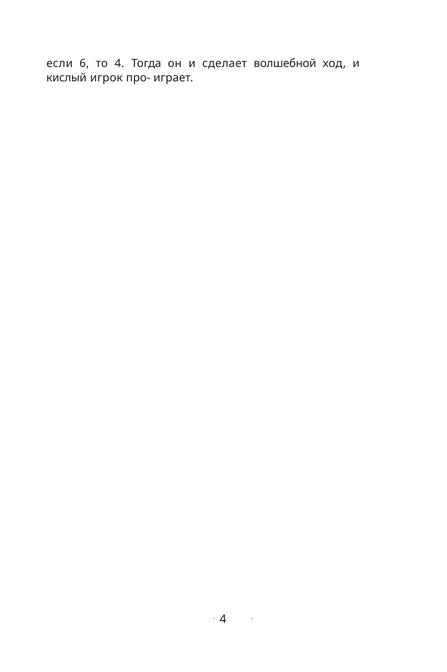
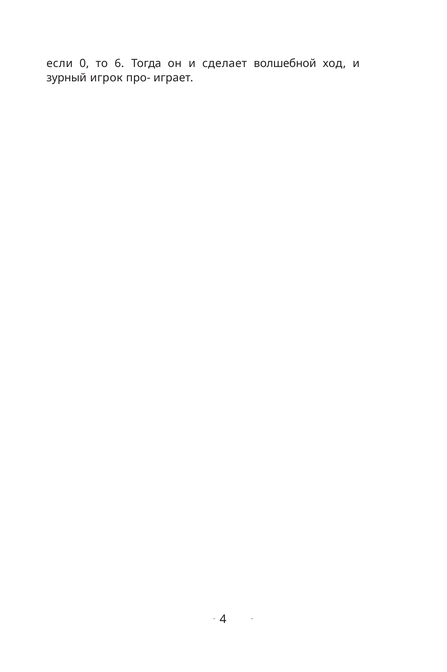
6: 6 -> 0 (84, 63)
то 4: 4 -> 6 (119, 63)
кислый: кислый -> зурный (67, 78)
